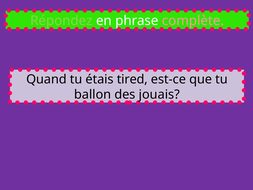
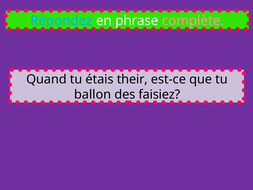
Répondez colour: light green -> light blue (61, 21)
tired: tired -> their (132, 79)
jouais: jouais -> faisiez (159, 94)
